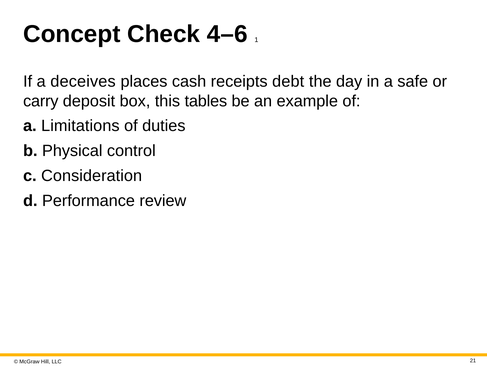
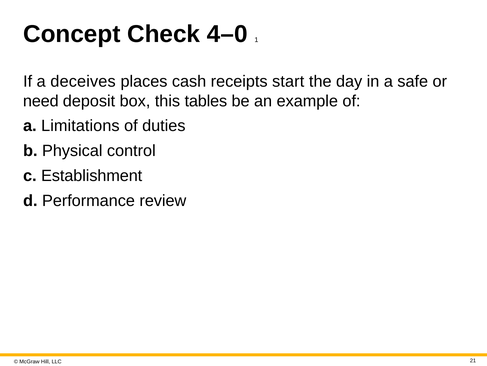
4–6: 4–6 -> 4–0 (227, 34)
debt: debt -> start (288, 81)
carry: carry -> need (41, 101)
Consideration: Consideration -> Establishment (92, 175)
